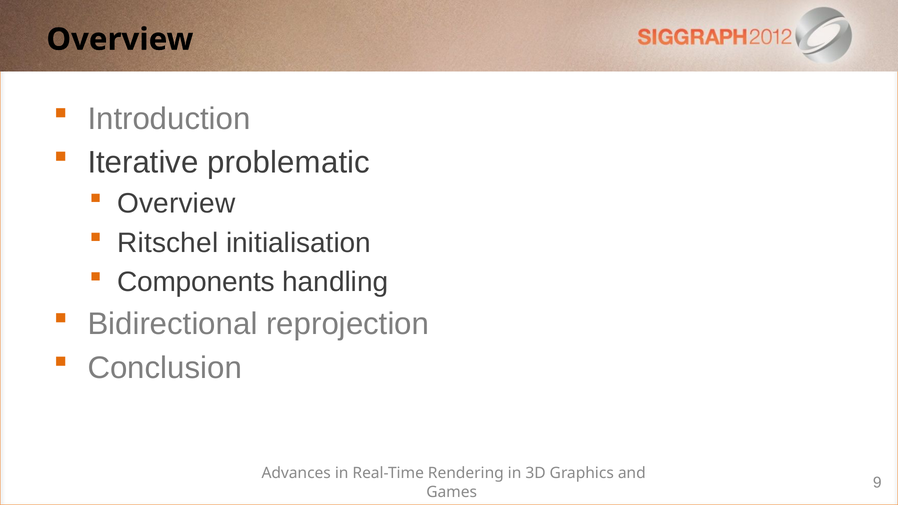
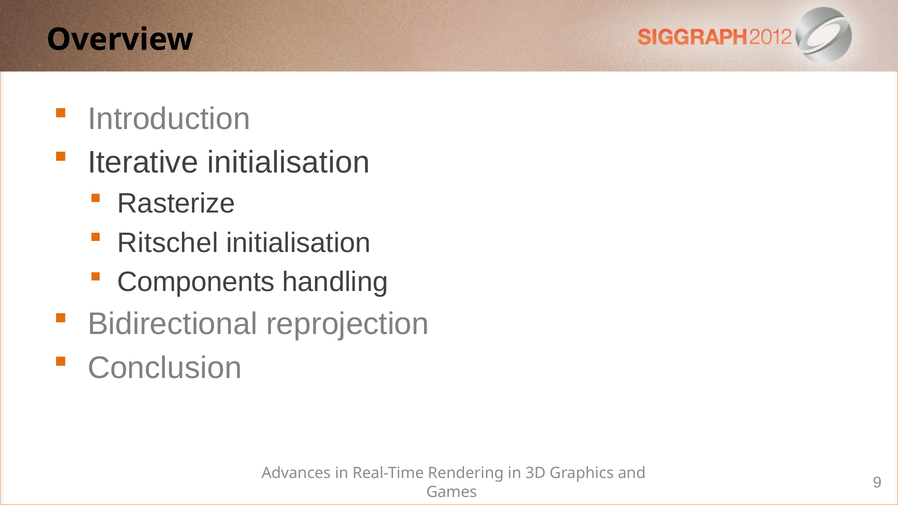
Iterative problematic: problematic -> initialisation (289, 163)
Overview: Overview -> Rasterize (176, 204)
